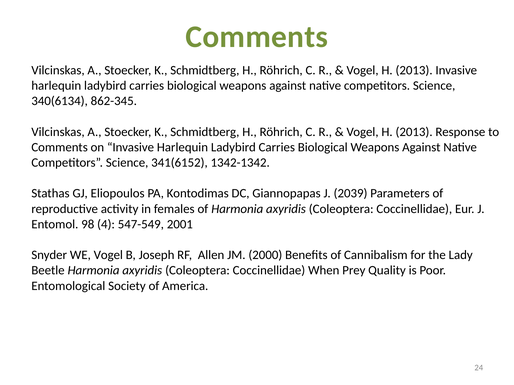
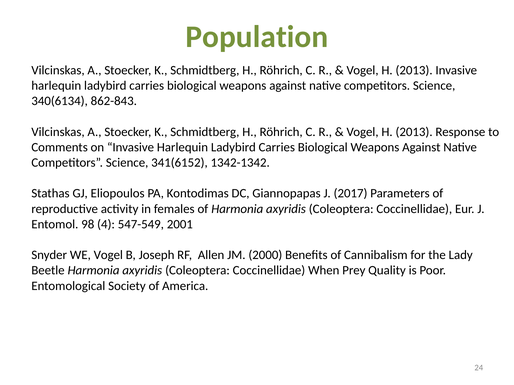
Comments: Comments -> Population (257, 37)
862-345: 862-345 -> 862-843 (114, 101)
2039: 2039 -> 2017 (351, 194)
